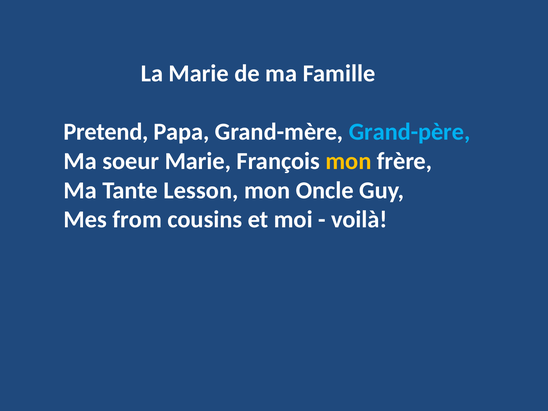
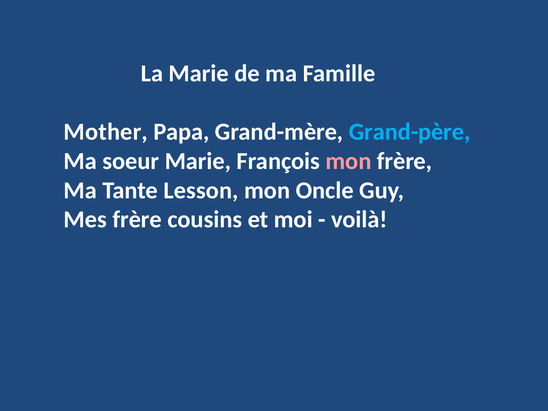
Pretend: Pretend -> Mother (106, 132)
mon colour: yellow -> pink (348, 161)
Mes from: from -> frère (137, 220)
